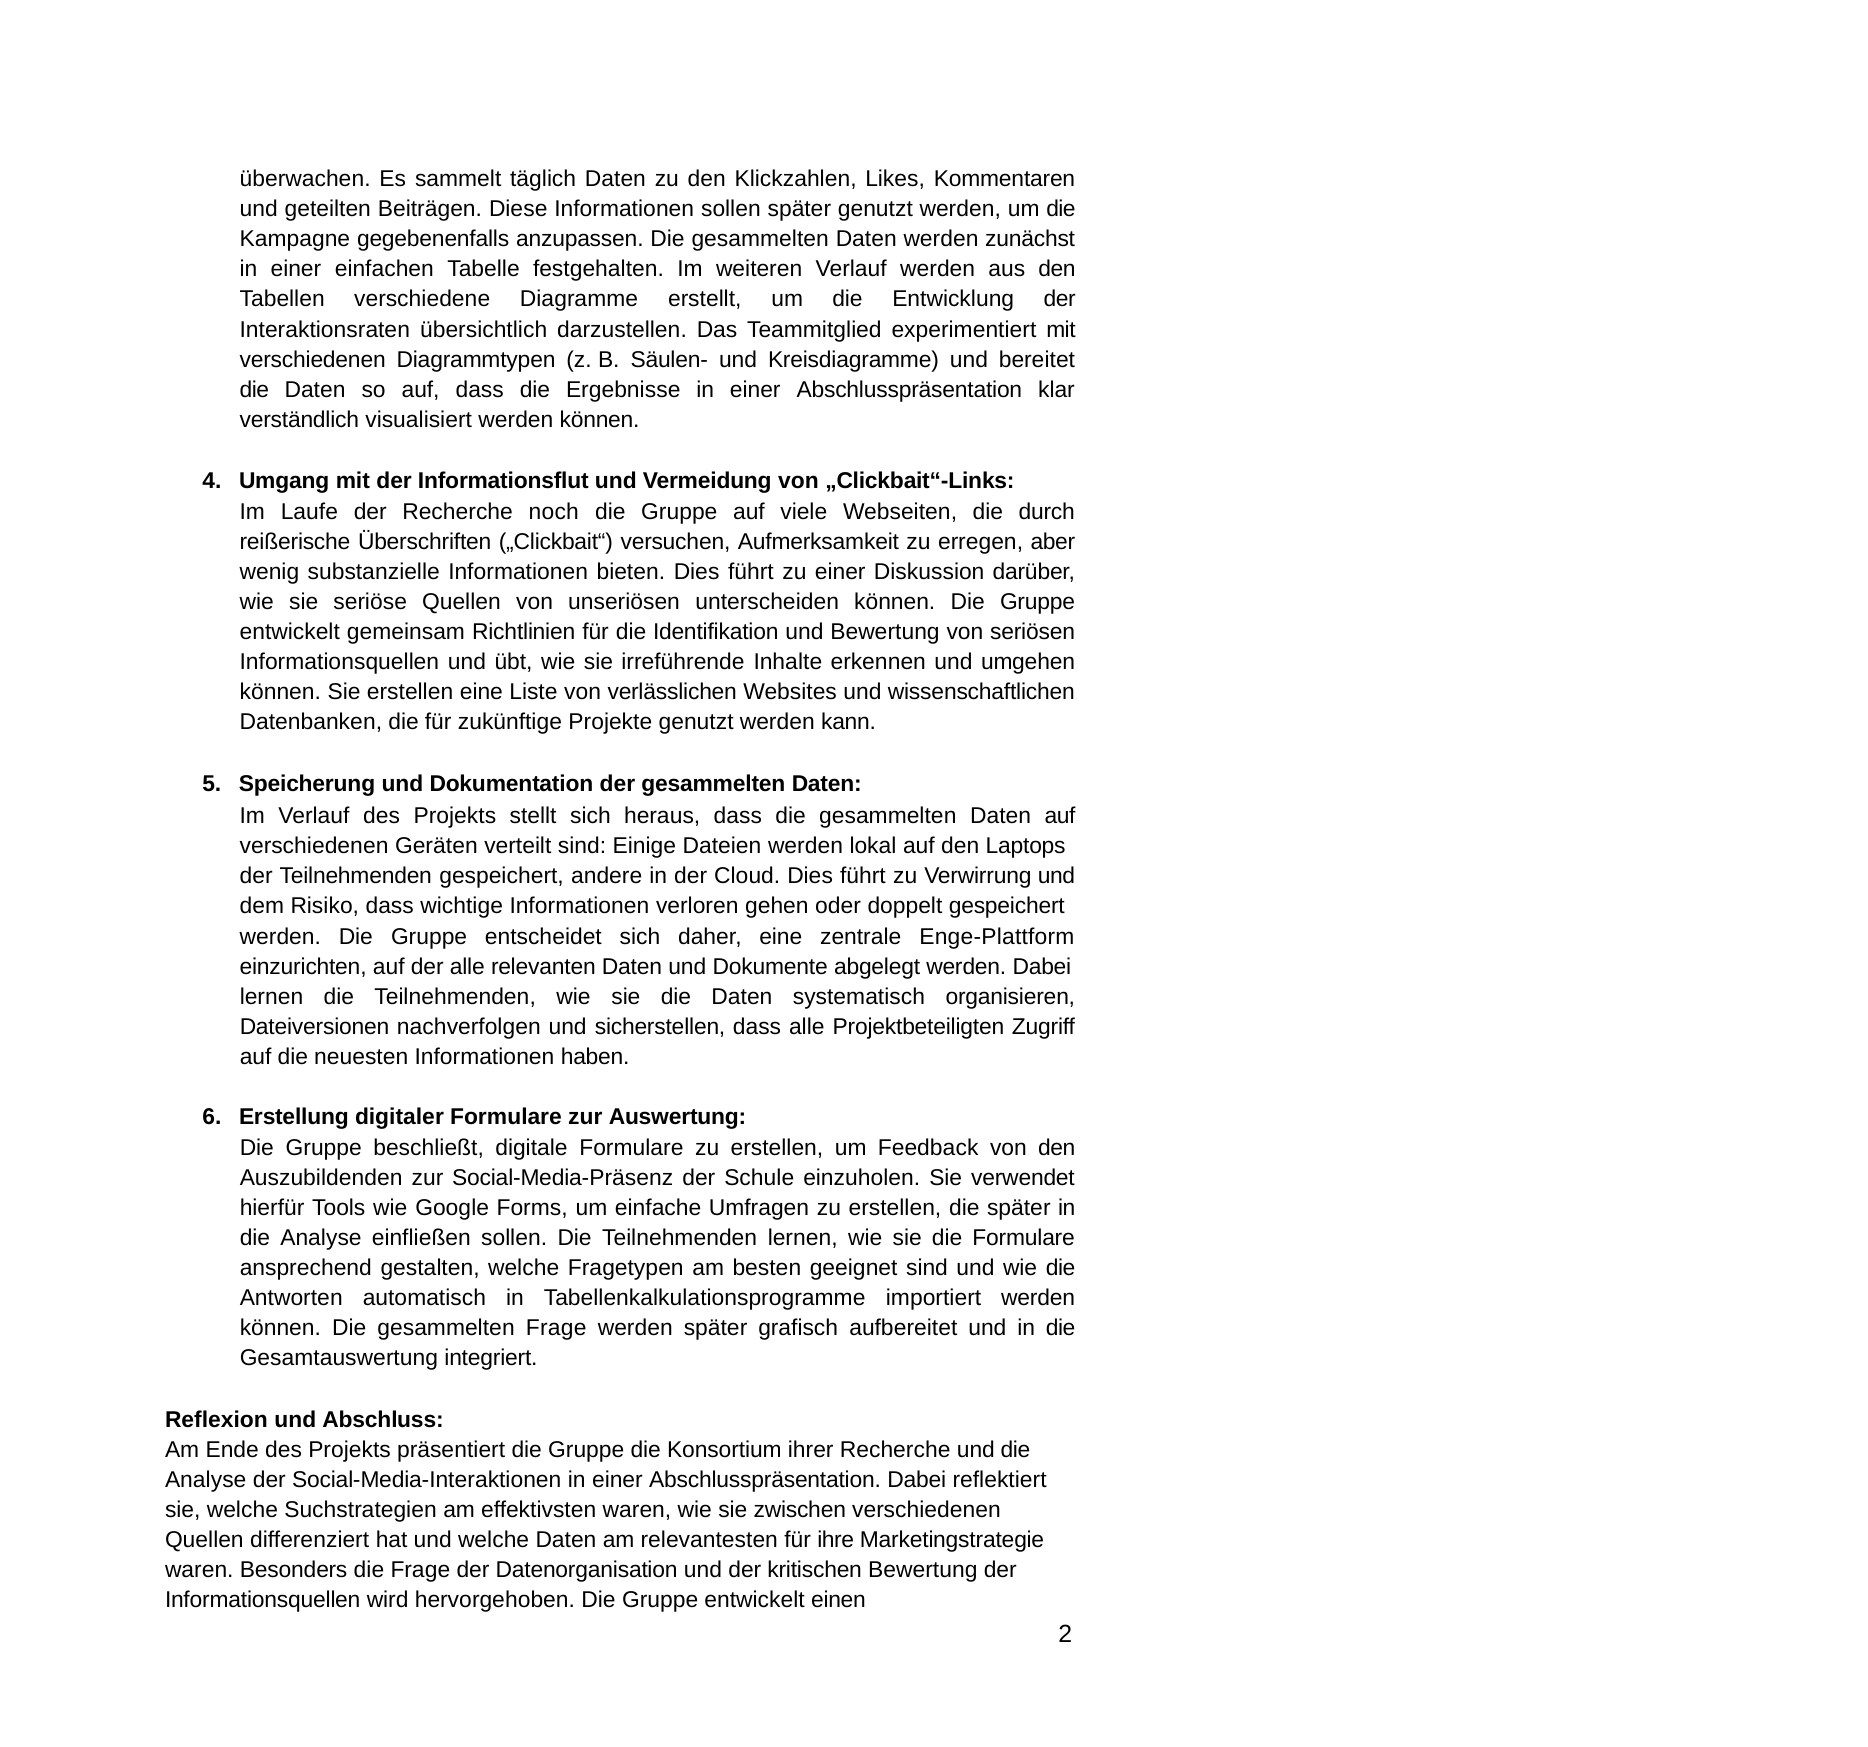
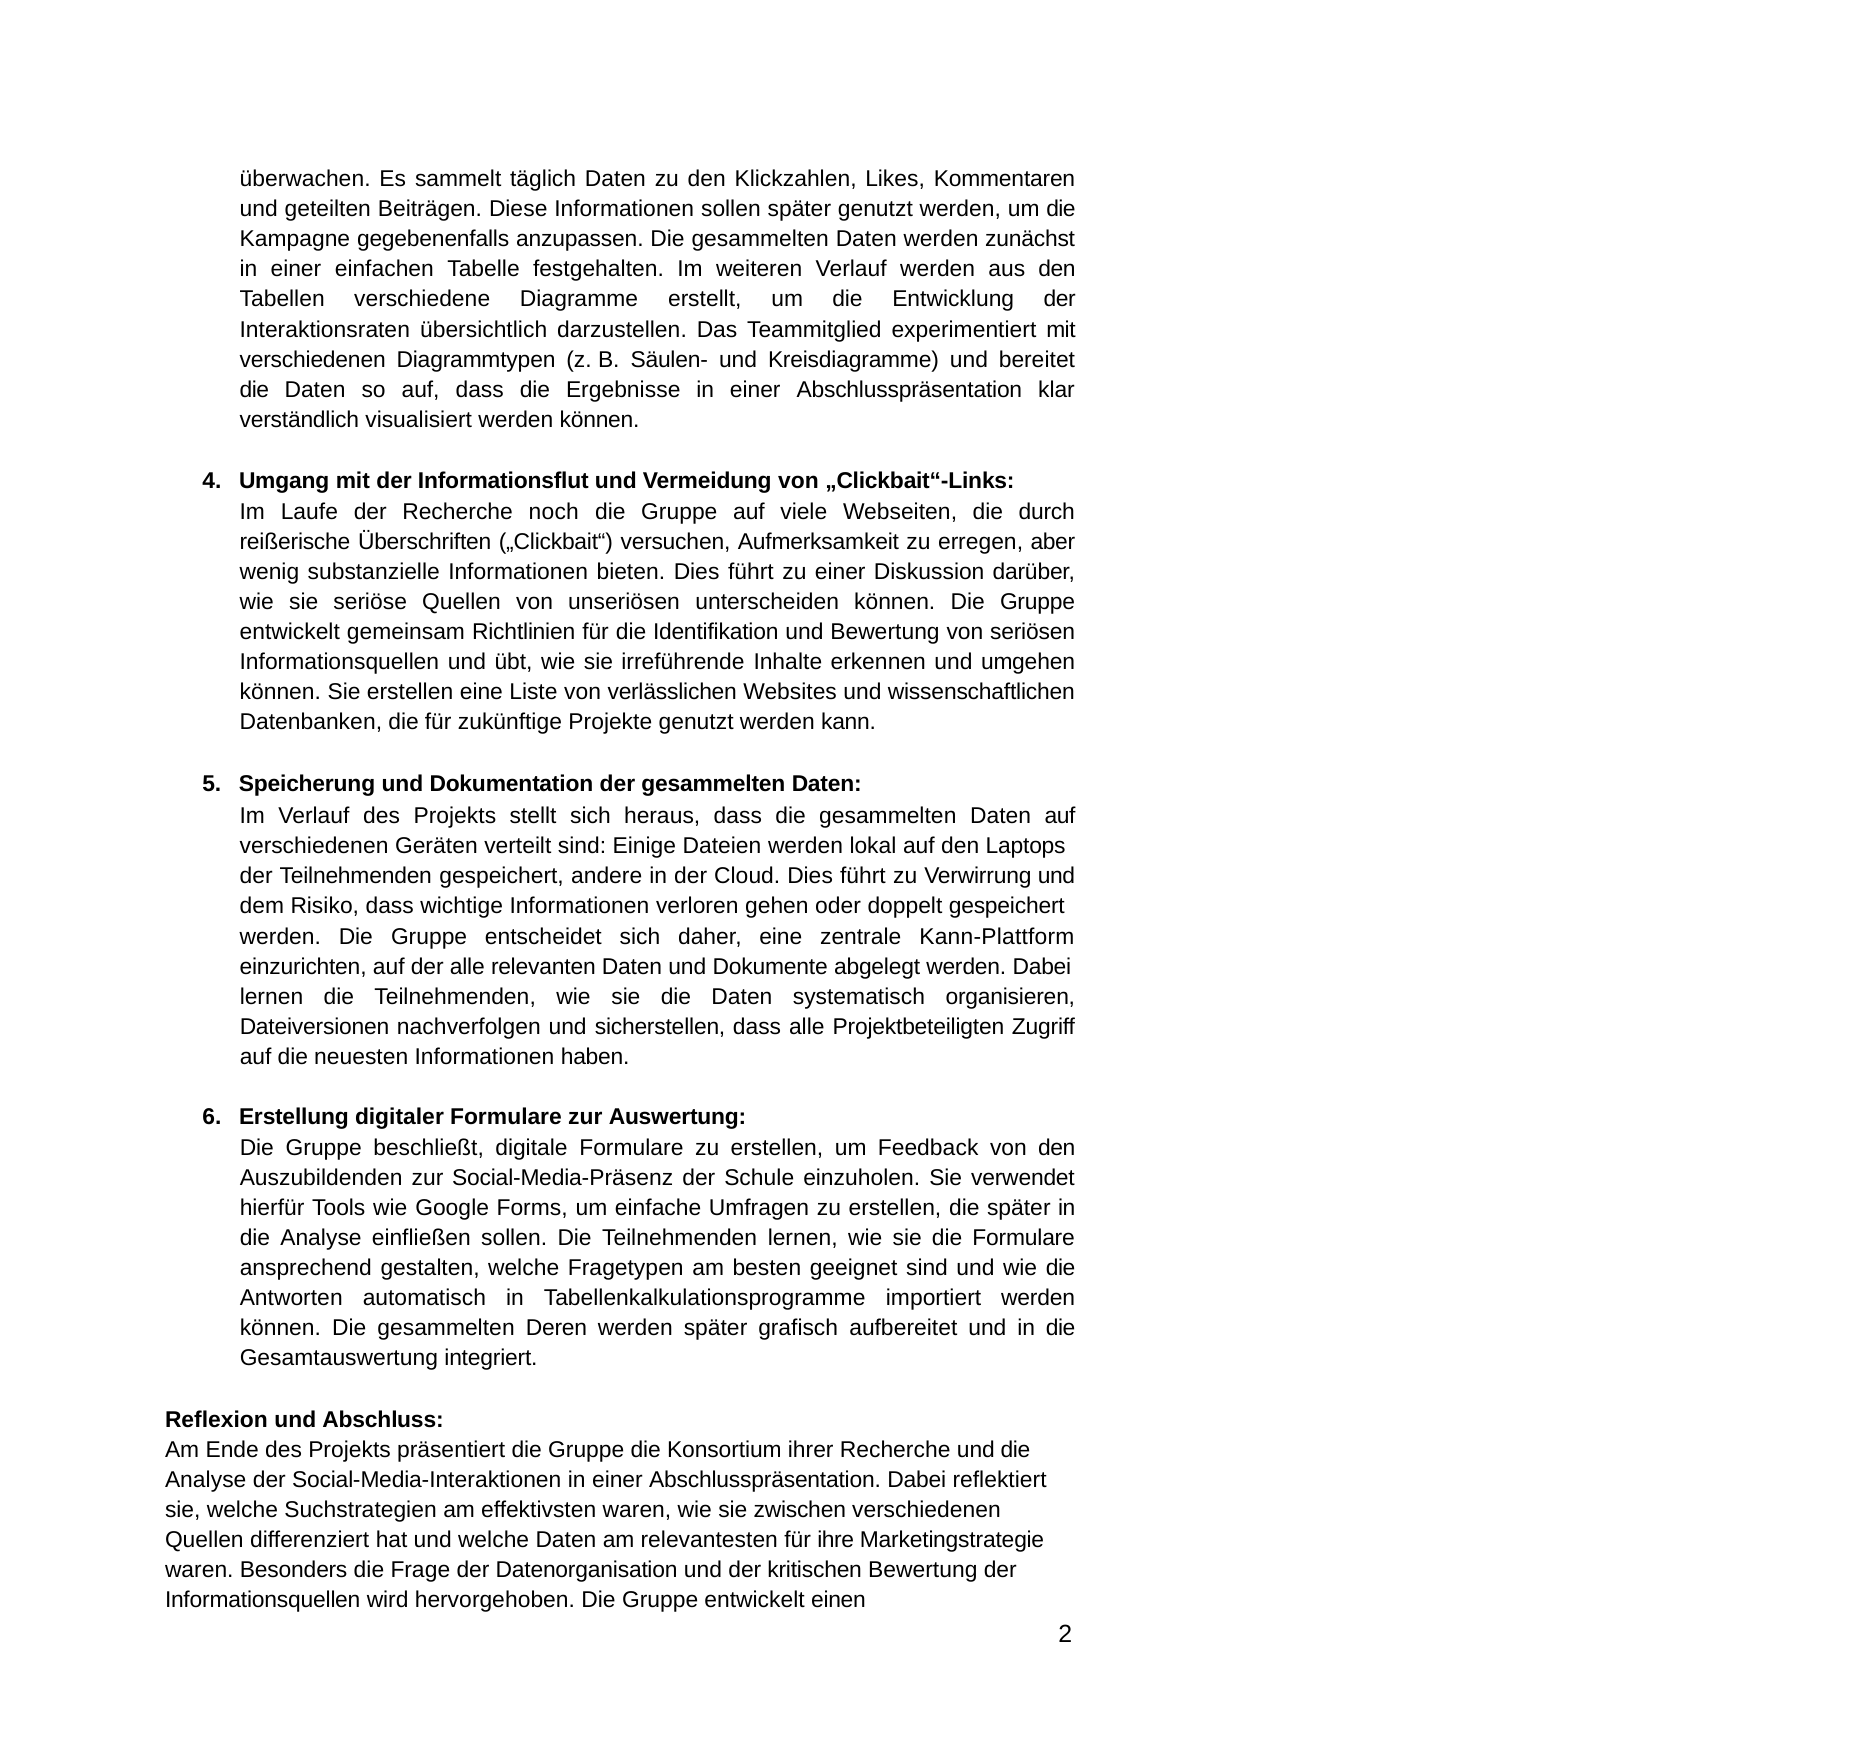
Enge-Plattform: Enge-Plattform -> Kann-Plattform (997, 937)
gesammelten Frage: Frage -> Deren (556, 1329)
